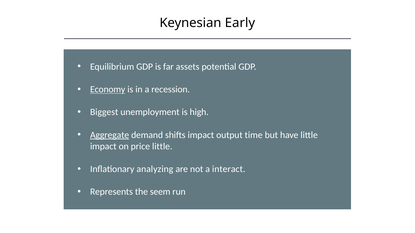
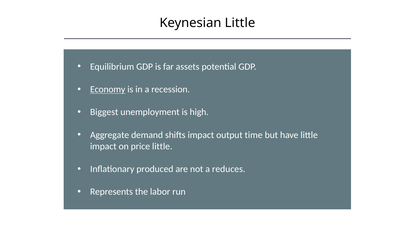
Keynesian Early: Early -> Little (240, 23)
Aggregate underline: present -> none (110, 135)
analyzing: analyzing -> produced (155, 169)
interact: interact -> reduces (229, 169)
seem: seem -> labor (160, 192)
